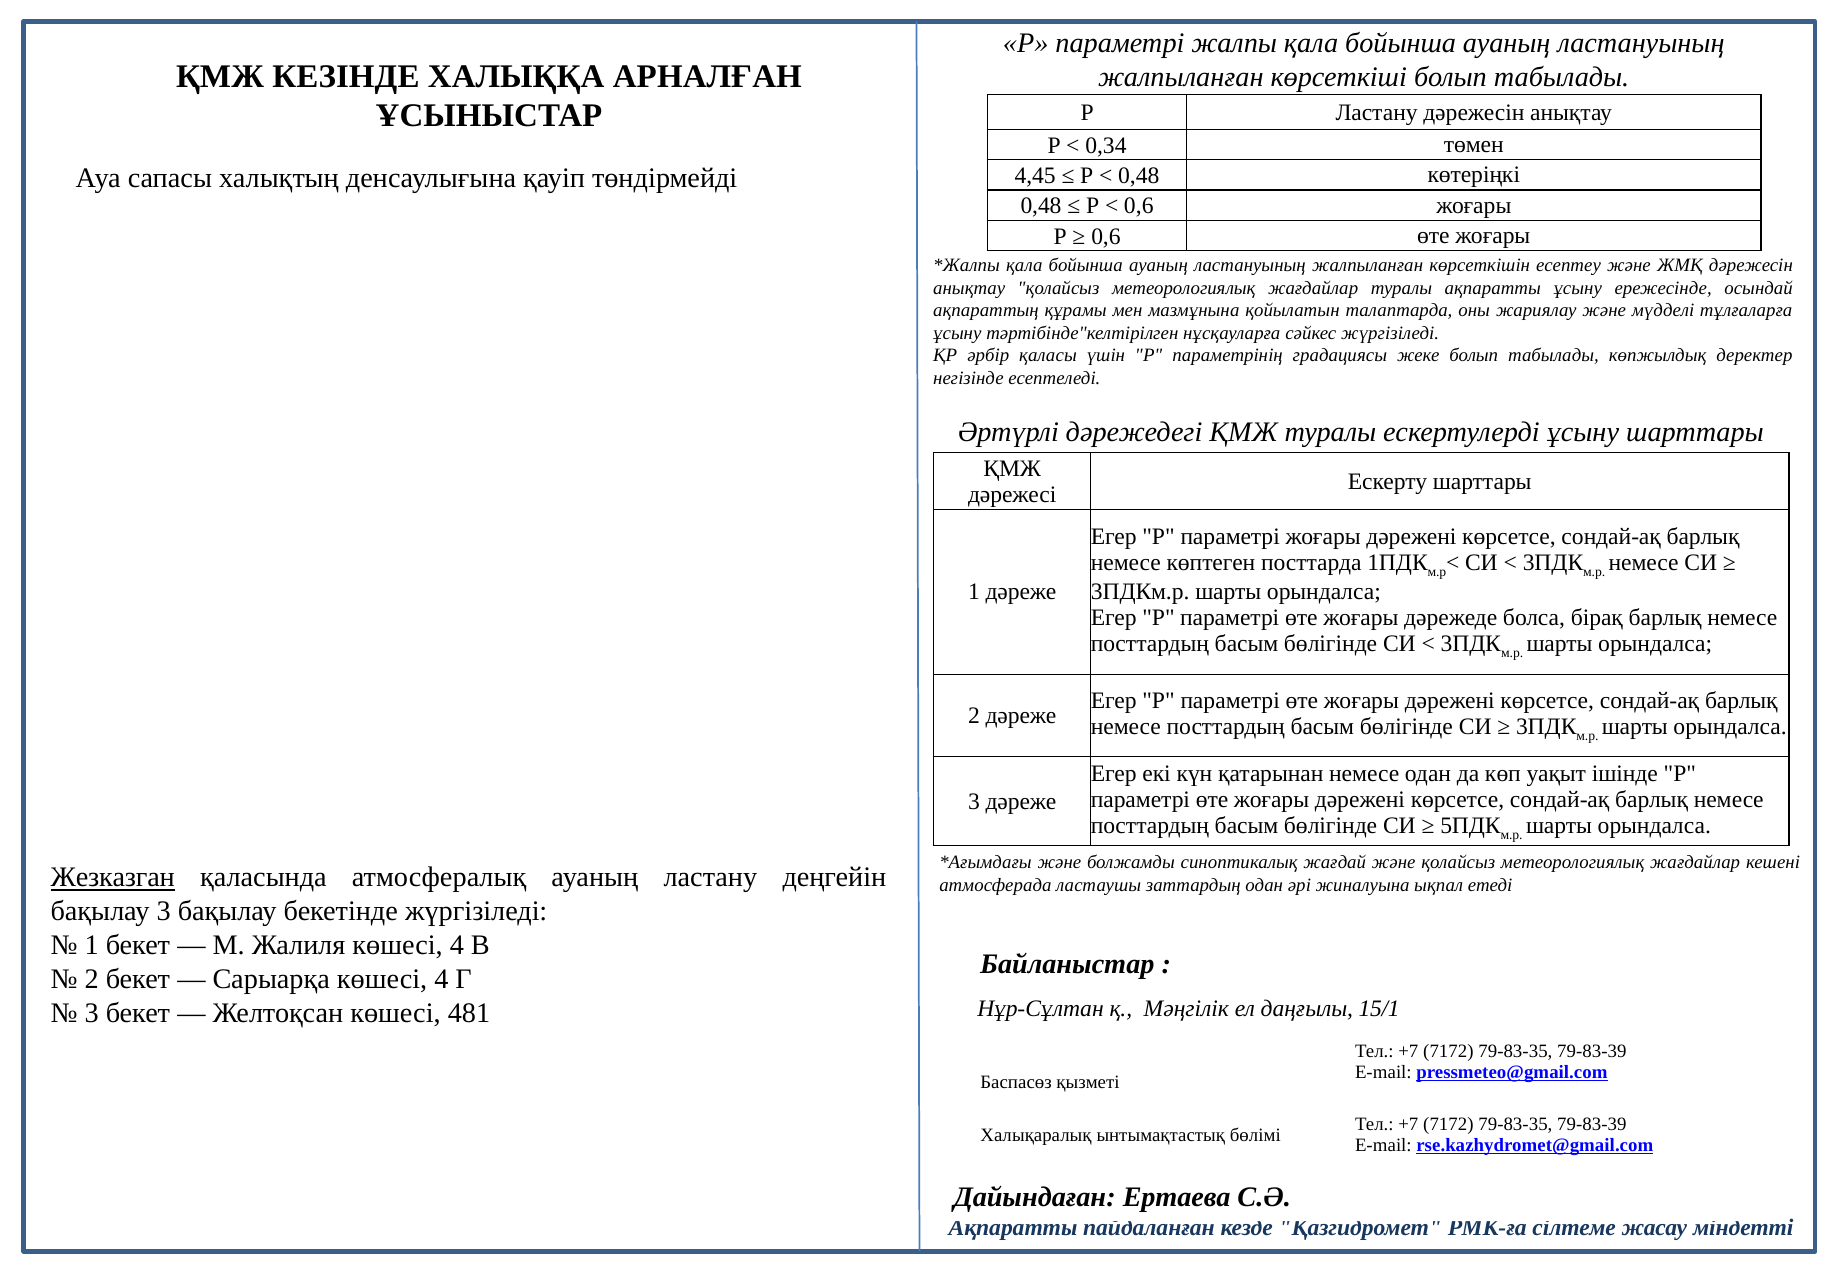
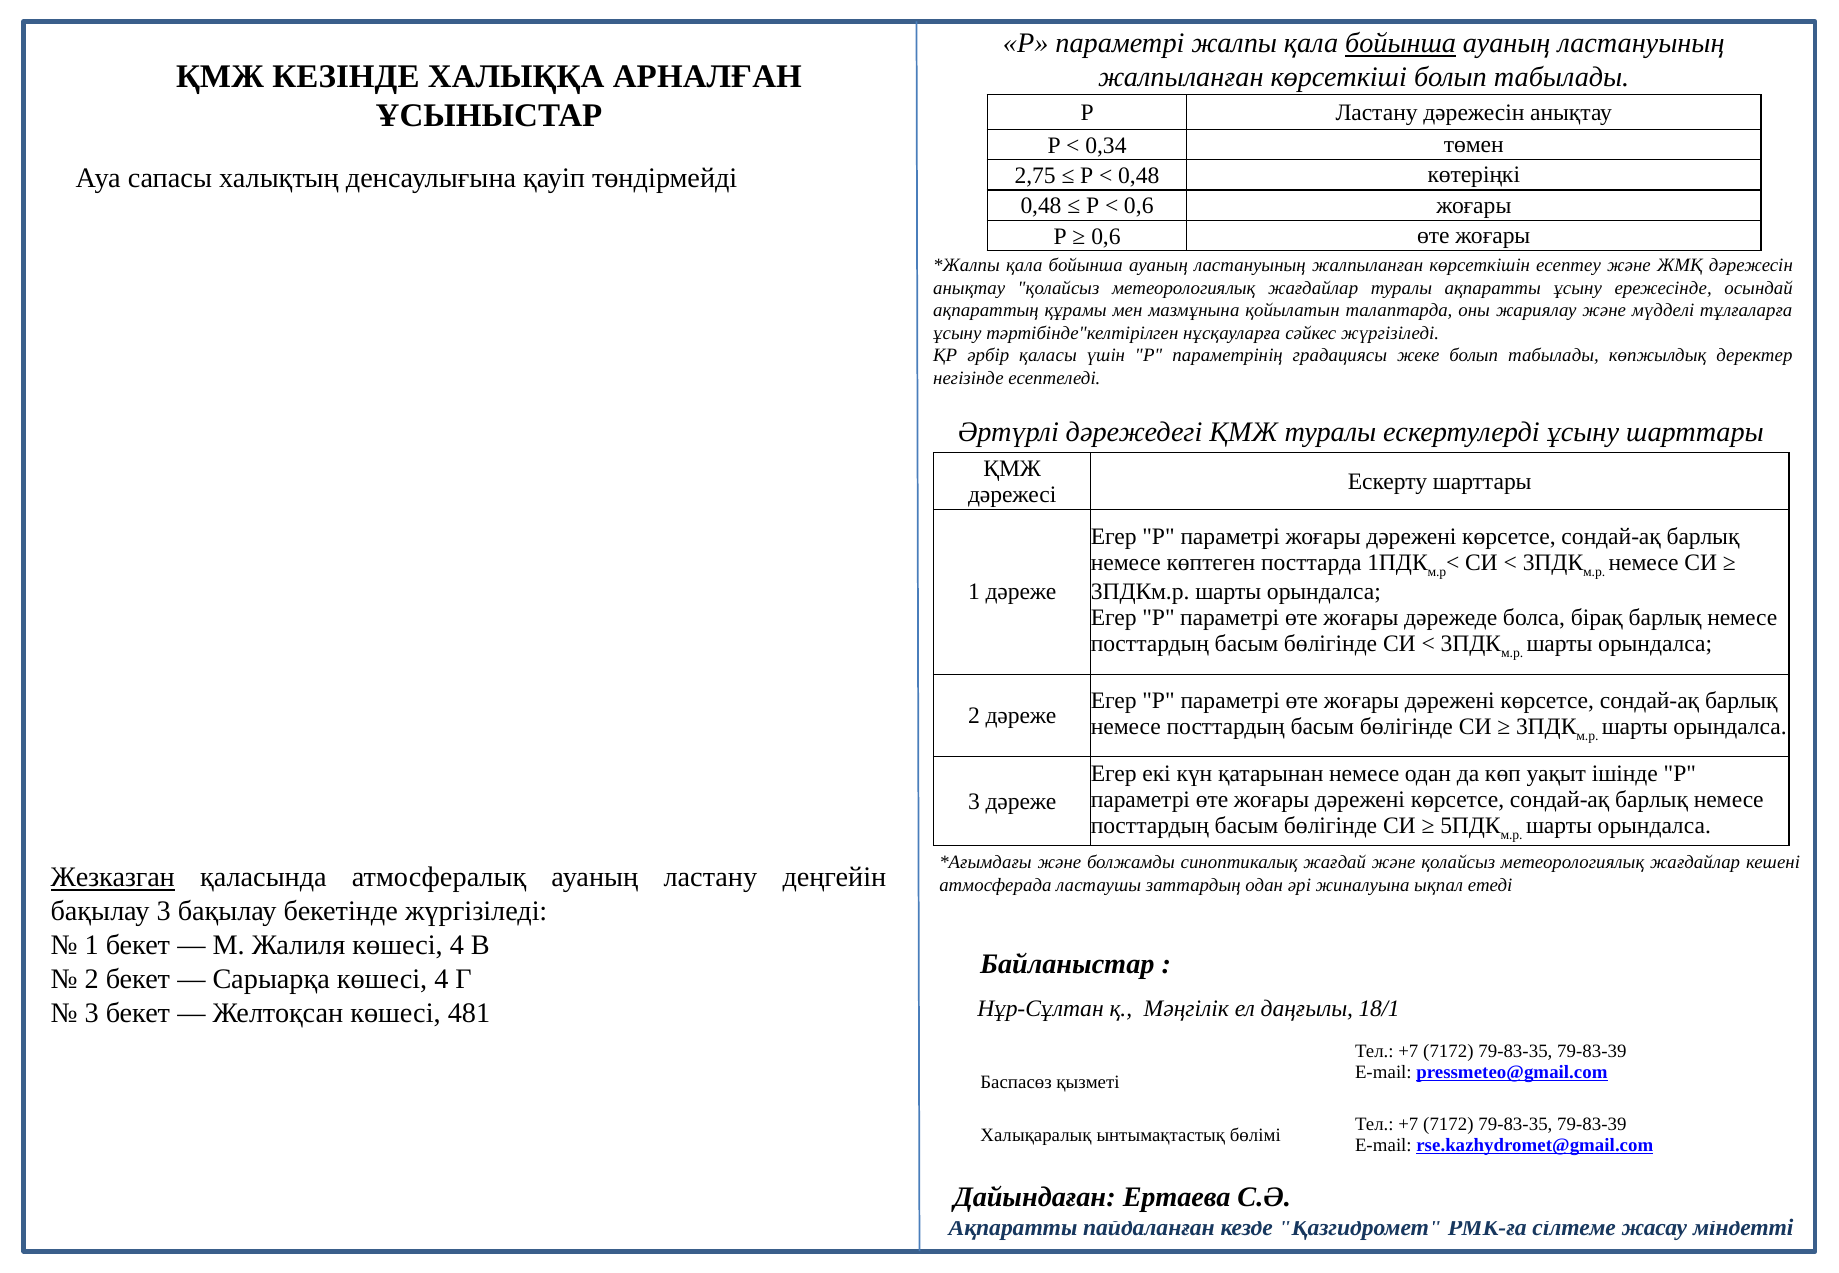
бойынша underline: none -> present (1401, 44)
4,45: 4,45 -> 2,75 (1035, 176)
15/1: 15/1 -> 18/1 (1379, 1009)
